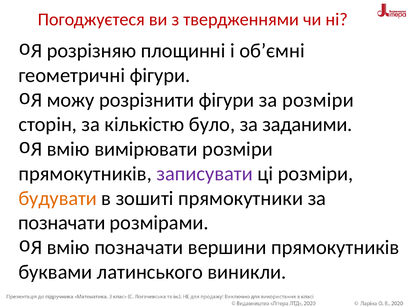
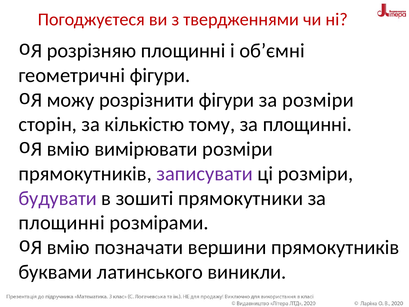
було: було -> тому (212, 124)
заданими: заданими -> площинні (307, 124)
будувати colour: orange -> purple (58, 198)
позначати: позначати -> площинні (62, 223)
